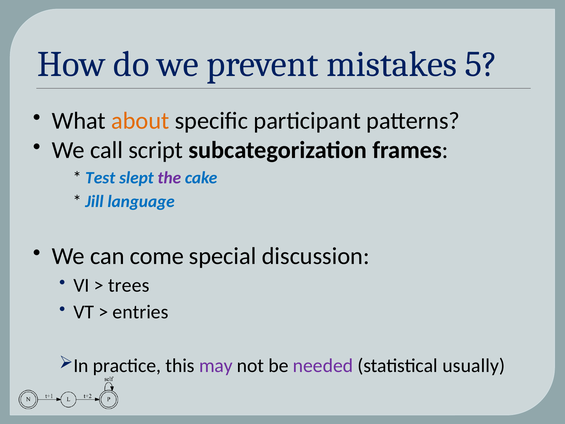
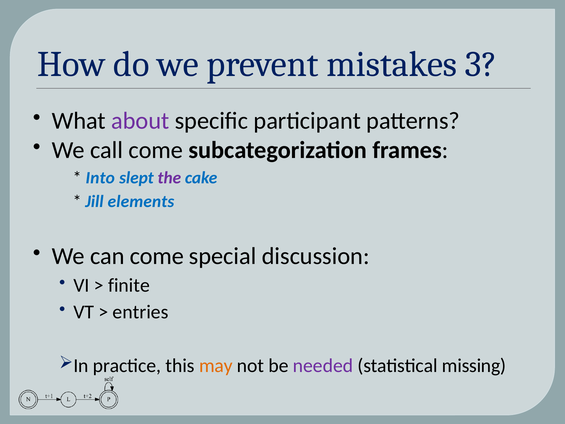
5: 5 -> 3 (481, 64)
about colour: orange -> purple (140, 121)
call script: script -> come (156, 150)
Test: Test -> Into (100, 178)
language: language -> elements (141, 201)
trees: trees -> finite (129, 285)
may colour: purple -> orange (216, 365)
usually: usually -> missing (474, 365)
